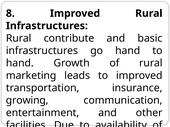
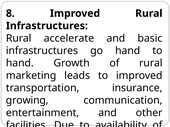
contribute: contribute -> accelerate (69, 38)
